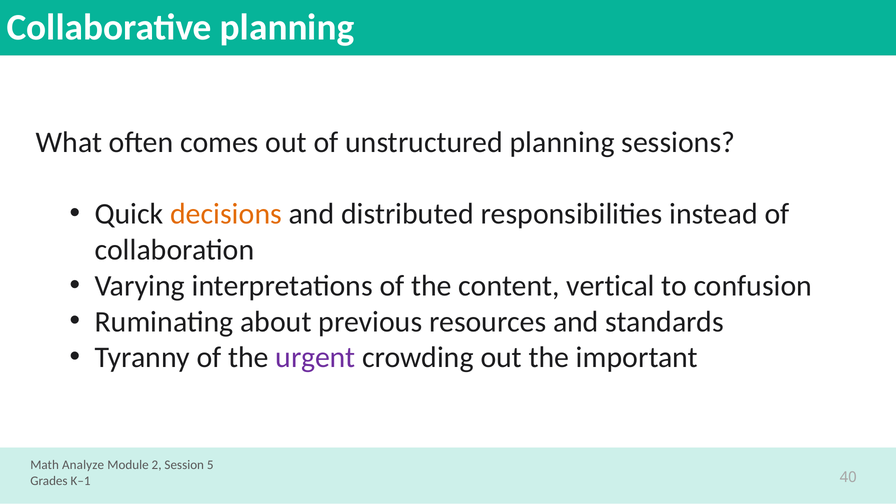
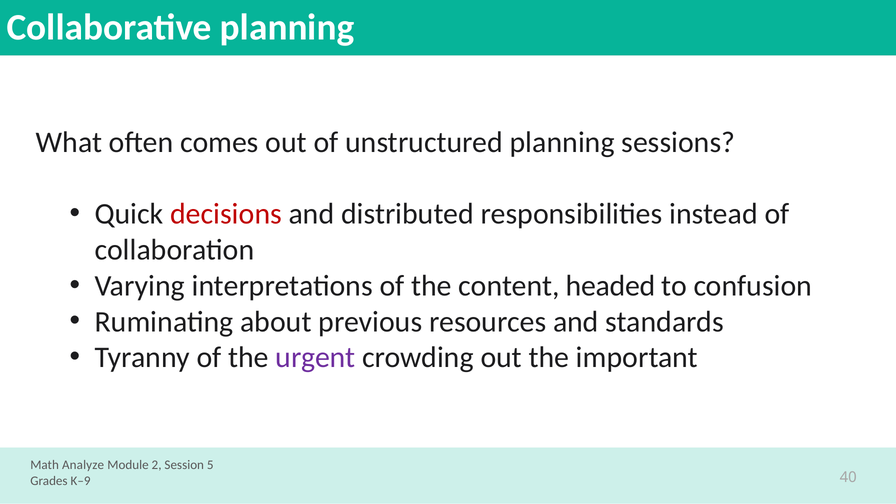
decisions colour: orange -> red (226, 214)
vertical: vertical -> headed (611, 286)
K–1: K–1 -> K–9 (81, 481)
